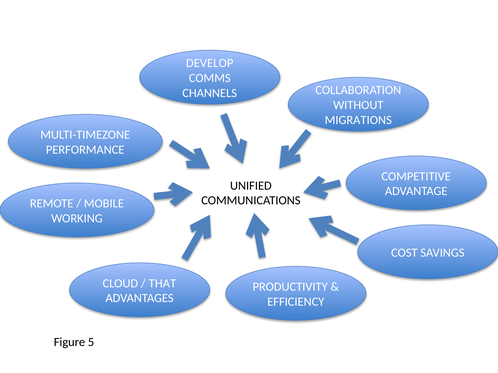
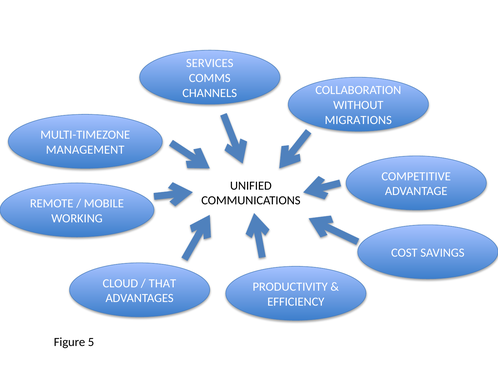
DEVELOP: DEVELOP -> SERVICES (210, 63)
PERFORMANCE: PERFORMANCE -> MANAGEMENT (85, 150)
